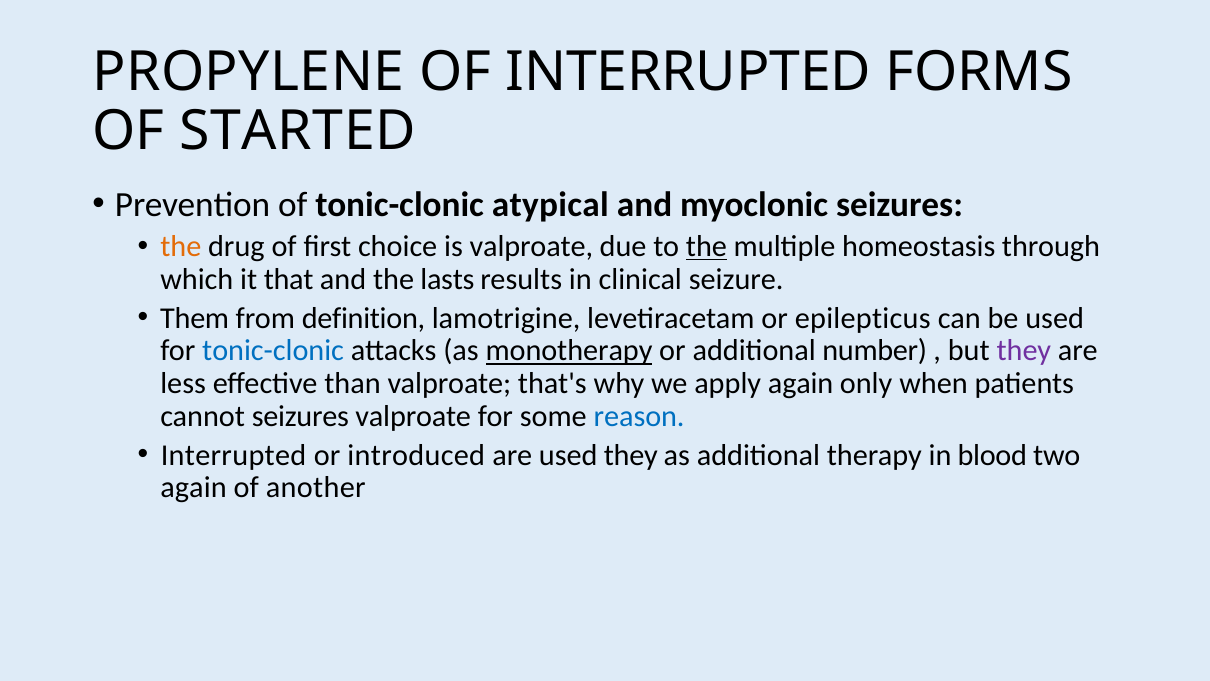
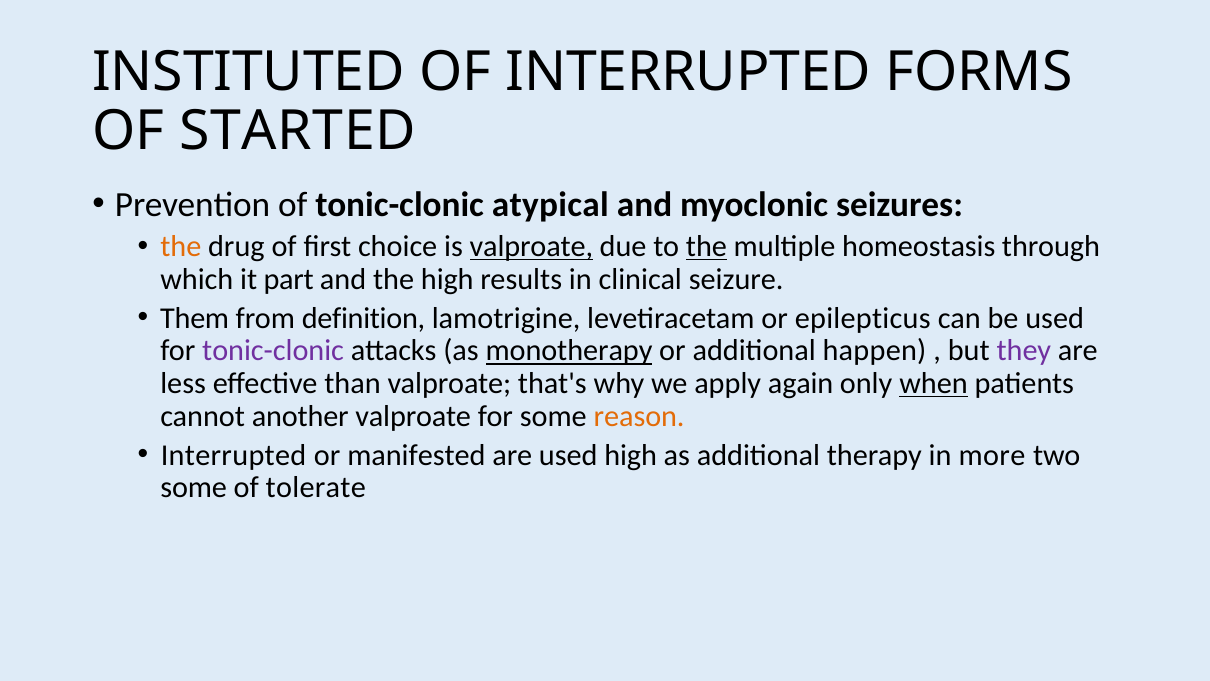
PROPYLENE: PROPYLENE -> INSTITUTED (249, 72)
valproate underline: none -> present (531, 246)
that: that -> part (289, 279)
the lasts: lasts -> high (447, 279)
tonic-clonic colour: blue -> purple (273, 351)
number: number -> happen (874, 351)
when underline: none -> present (933, 383)
cannot seizures: seizures -> another (300, 416)
reason colour: blue -> orange (639, 416)
introduced: introduced -> manifested (416, 455)
used they: they -> high (631, 455)
blood: blood -> more (992, 455)
again: again -> some (194, 487)
another: another -> tolerate (316, 487)
